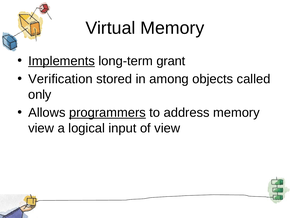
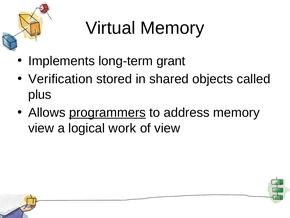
Implements underline: present -> none (62, 61)
among: among -> shared (169, 79)
only: only -> plus (40, 94)
input: input -> work (122, 128)
